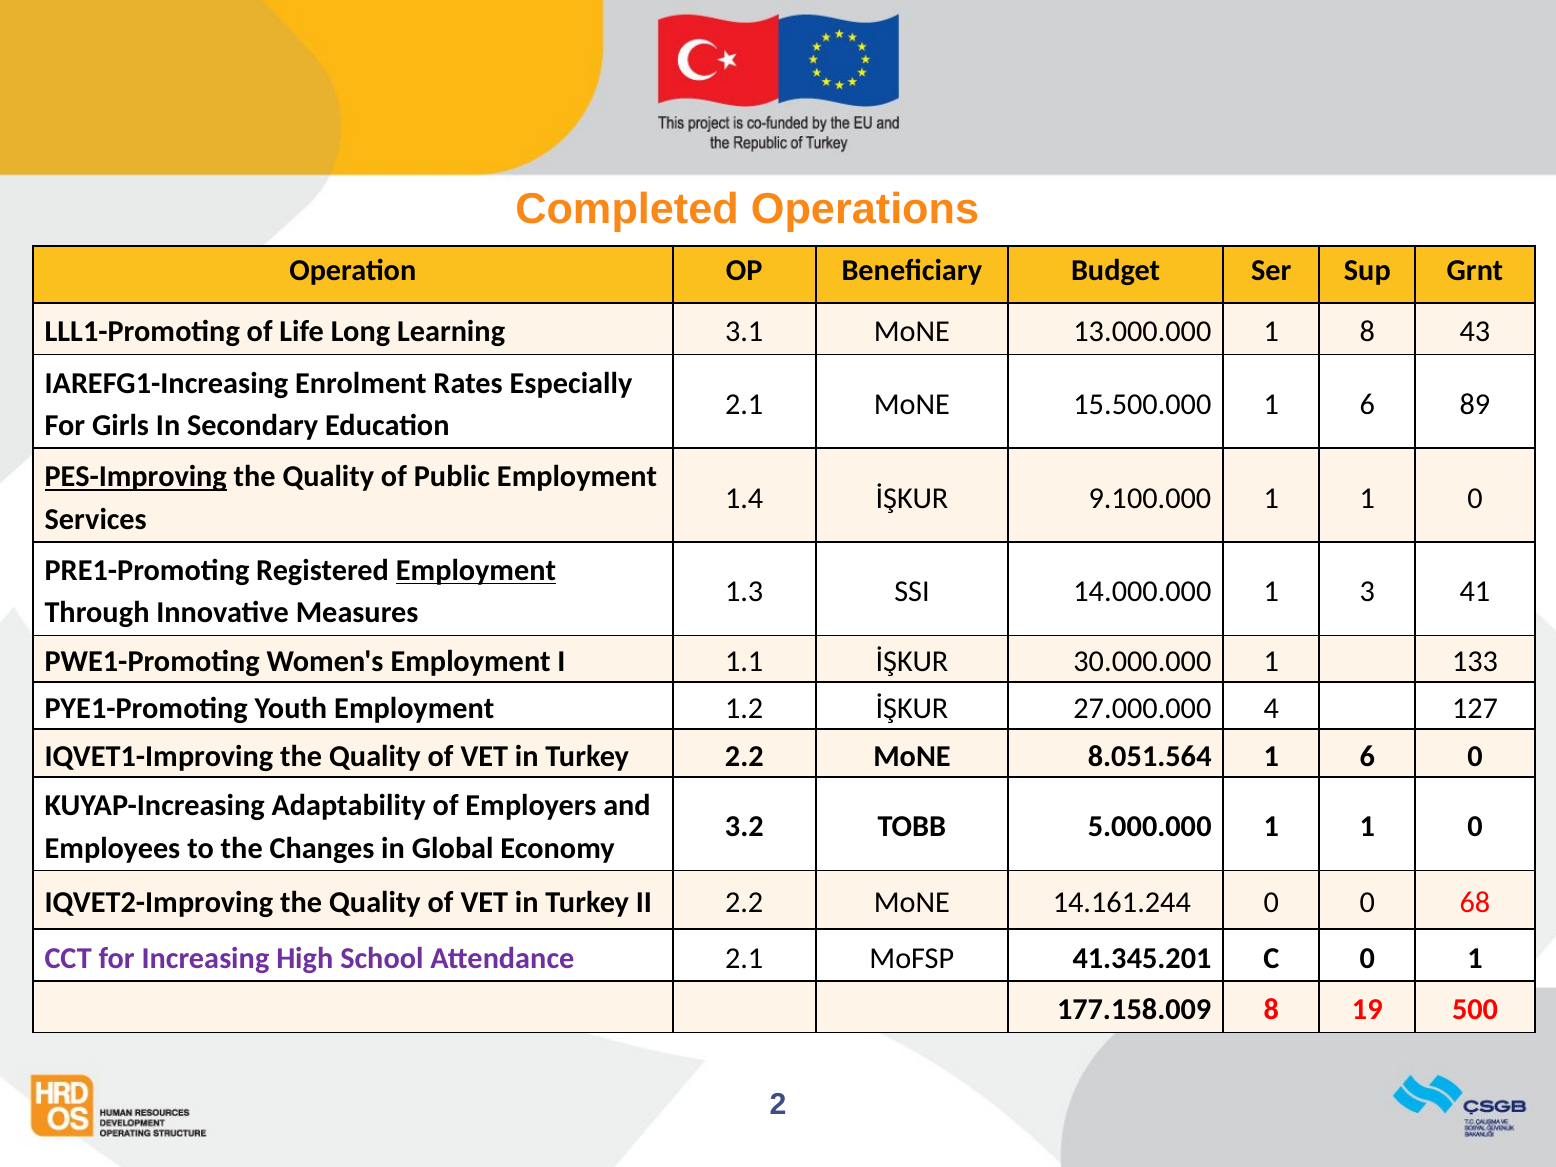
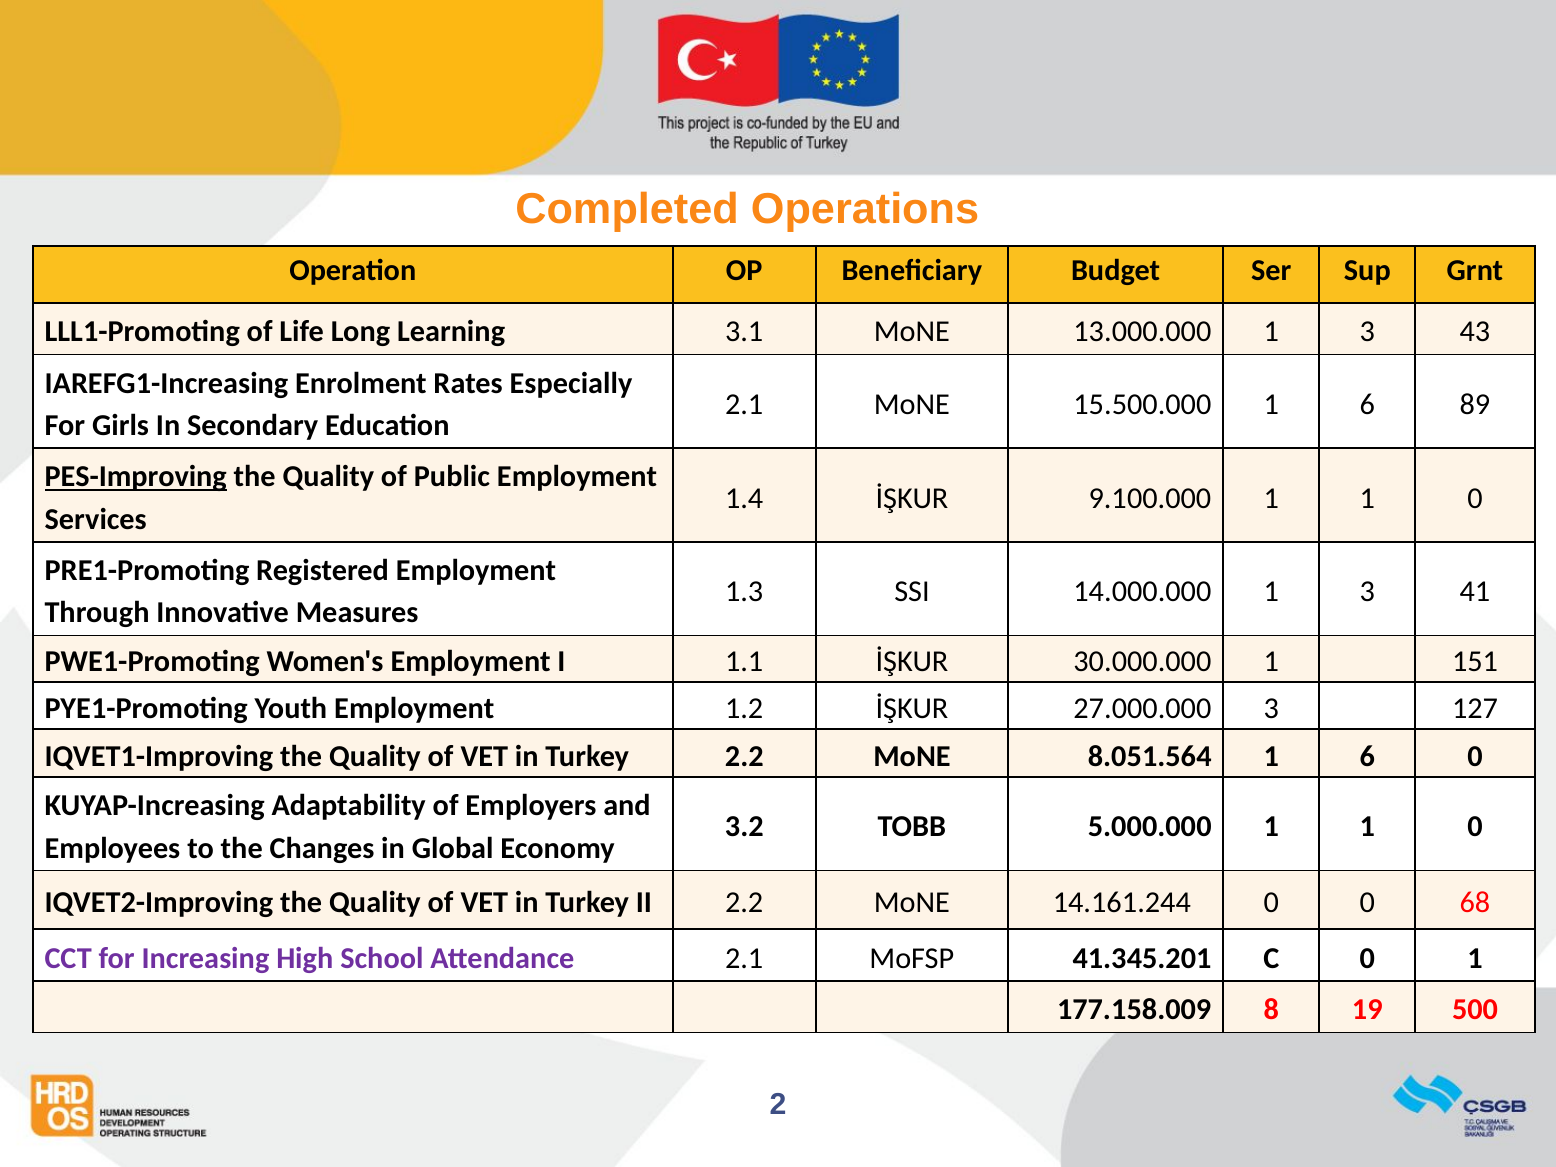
13.000.000 1 8: 8 -> 3 (1367, 332)
Employment underline: present -> none (476, 571)
133: 133 -> 151 (1475, 662)
27.000.000 4: 4 -> 3 (1271, 709)
